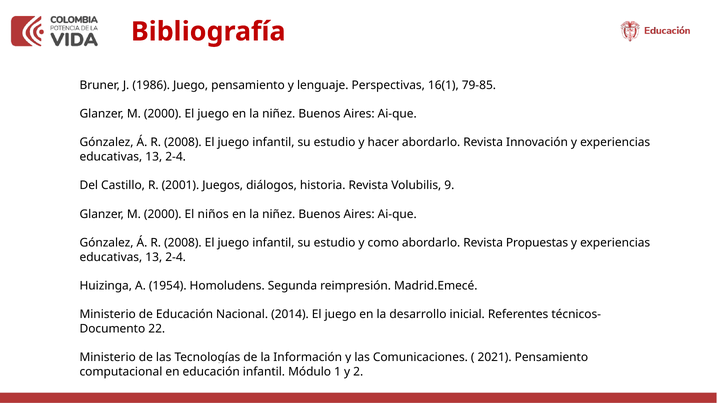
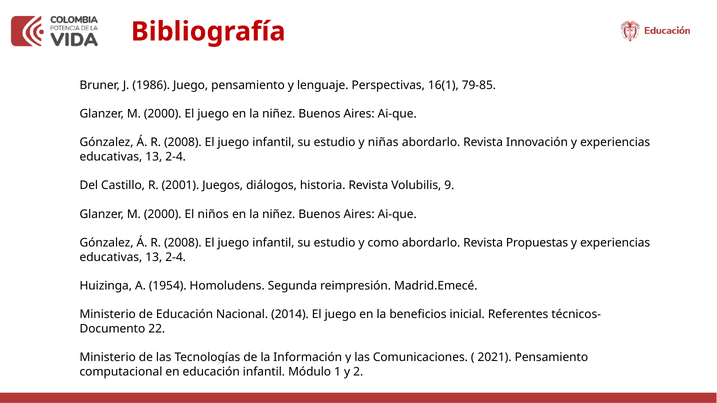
hacer: hacer -> niñas (383, 143)
desarrollo: desarrollo -> beneficios (418, 315)
